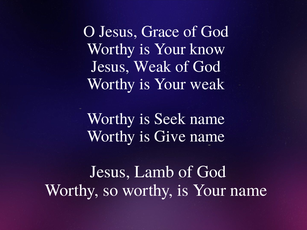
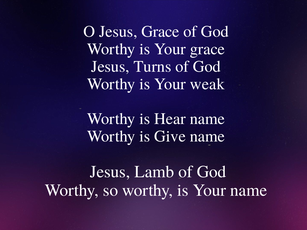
Your know: know -> grace (207, 49)
Jesus Weak: Weak -> Turns (152, 67)
Seek: Seek -> Hear (170, 119)
